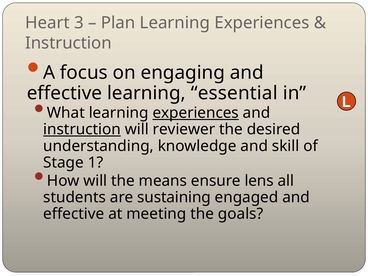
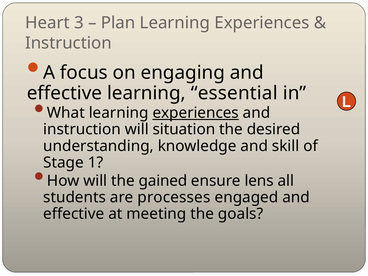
instruction underline: present -> none (82, 129)
reviewer: reviewer -> situation (184, 129)
means: means -> gained (163, 181)
sustaining: sustaining -> processes (174, 197)
